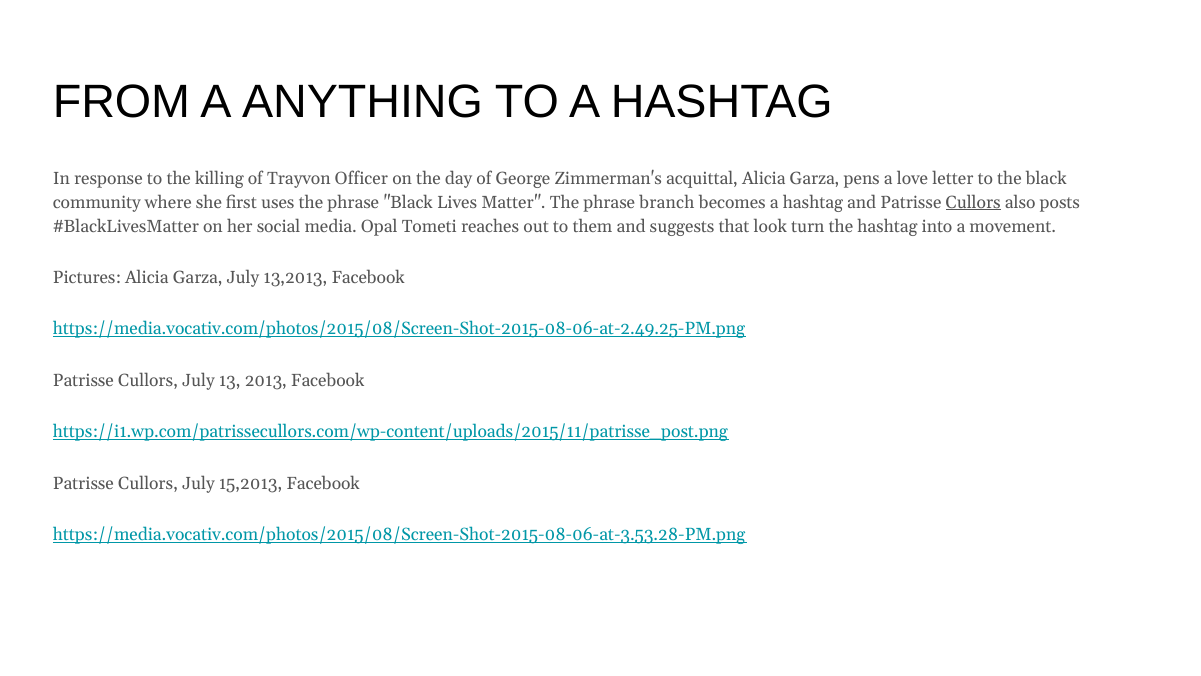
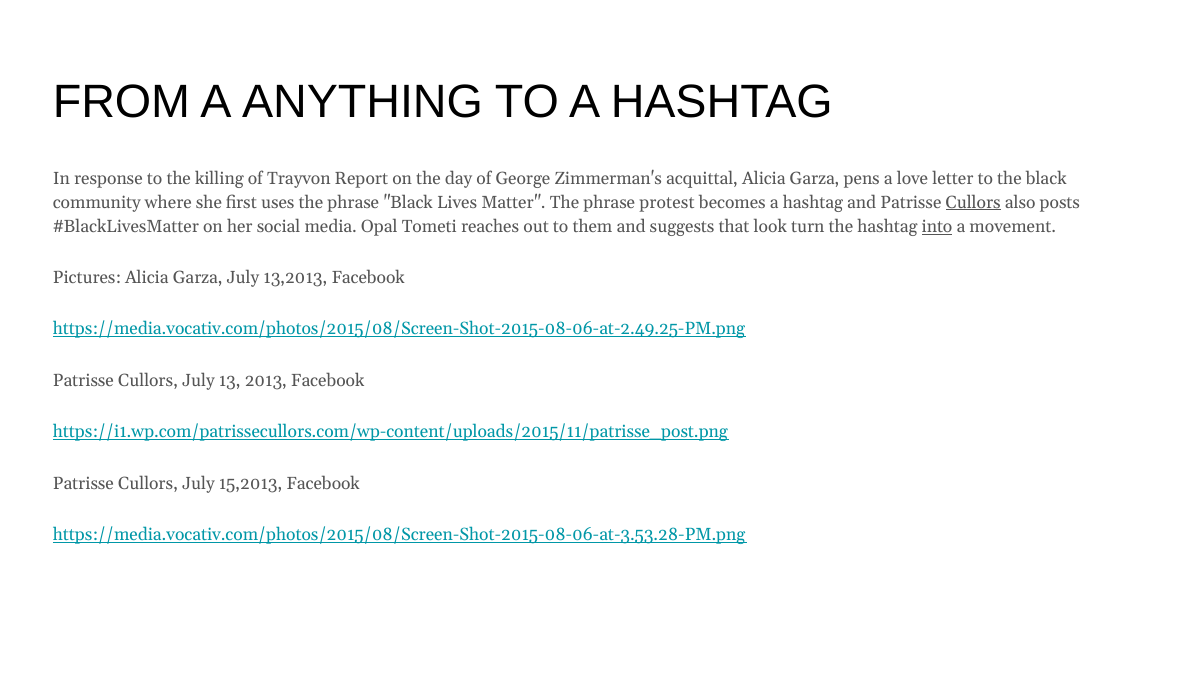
Officer: Officer -> Report (361, 178)
branch: branch -> protest (667, 202)
into underline: none -> present (937, 226)
